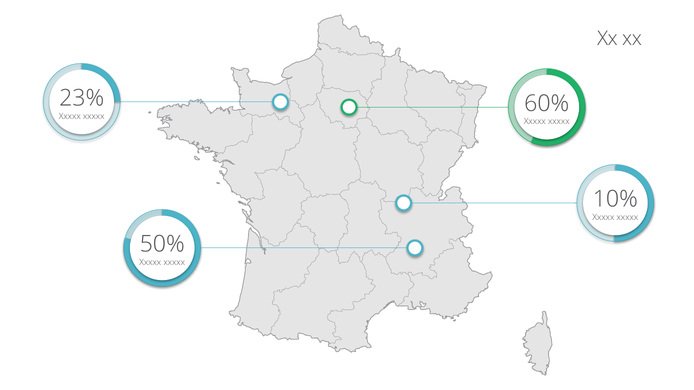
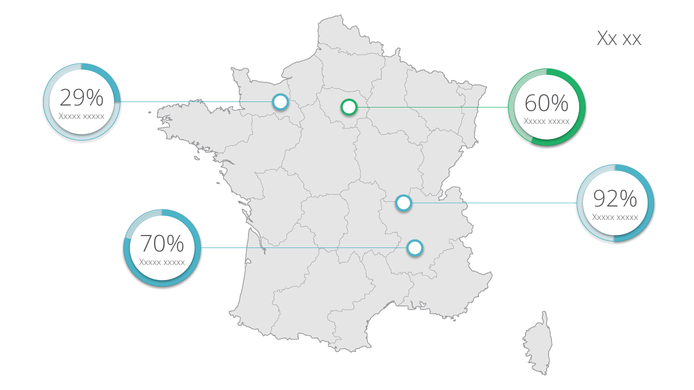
23%: 23% -> 29% (82, 98)
10%: 10% -> 92% (615, 200)
50%: 50% -> 70% (162, 245)
